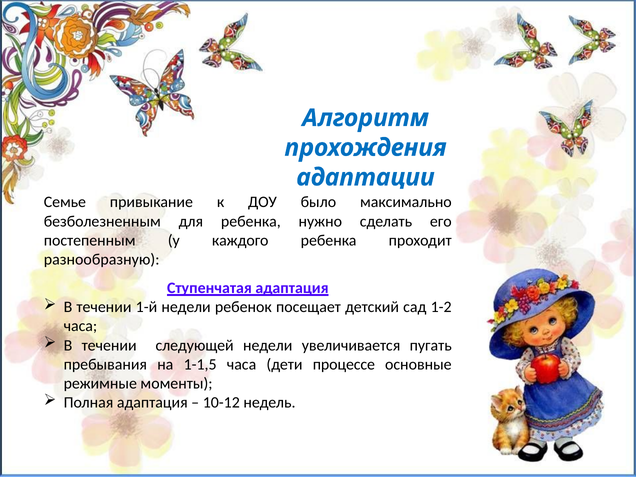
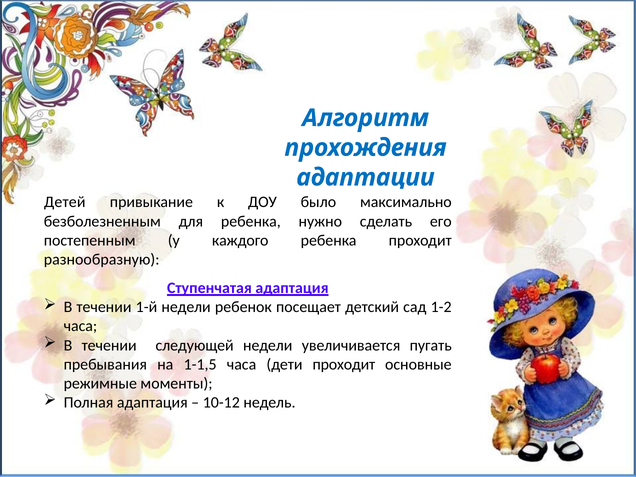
Семье: Семье -> Детей (65, 202)
дети процессе: процессе -> проходит (344, 364)
